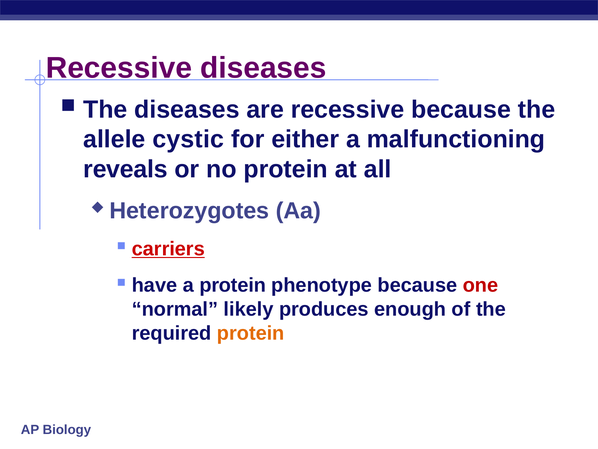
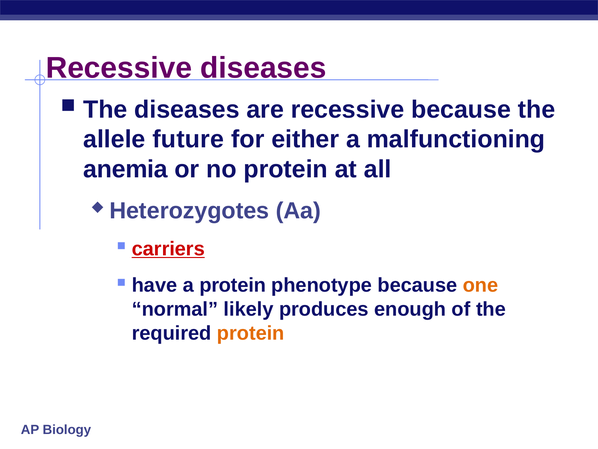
cystic: cystic -> future (188, 139)
reveals: reveals -> anemia (126, 169)
one colour: red -> orange (480, 285)
